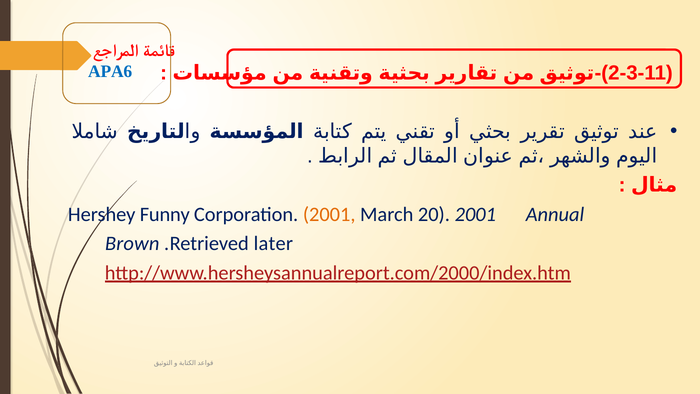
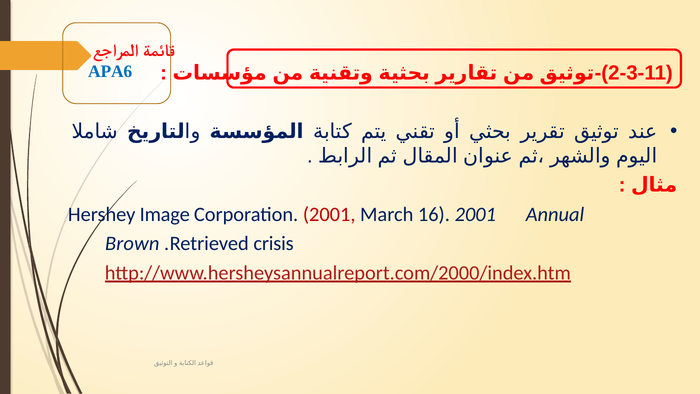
Funny: Funny -> Image (165, 214)
2001 colour: orange -> red (329, 214)
20: 20 -> 16 (434, 214)
later: later -> crisis (274, 243)
